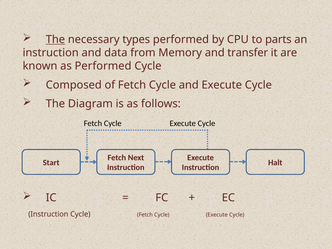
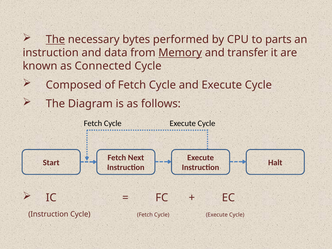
types: types -> bytes (136, 39)
Memory underline: none -> present (180, 53)
as Performed: Performed -> Connected (103, 66)
